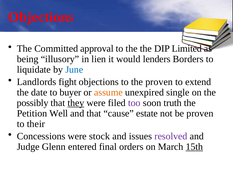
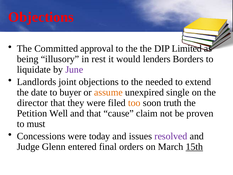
lien: lien -> rest (99, 59)
June colour: blue -> purple (74, 69)
fight: fight -> joint (68, 82)
the proven: proven -> needed (159, 82)
possibly: possibly -> director (32, 103)
they underline: present -> none (76, 103)
too colour: purple -> orange (134, 103)
estate: estate -> claim (147, 113)
their: their -> must (36, 124)
stock: stock -> today (100, 136)
